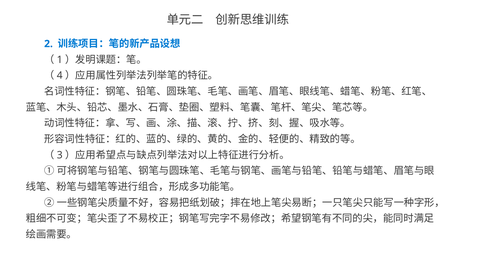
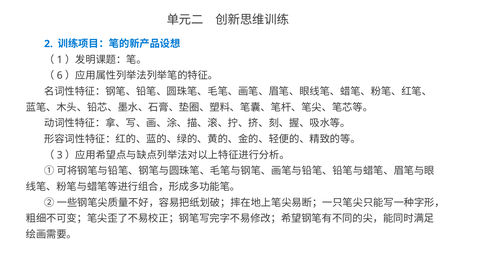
4: 4 -> 6 (60, 76)
